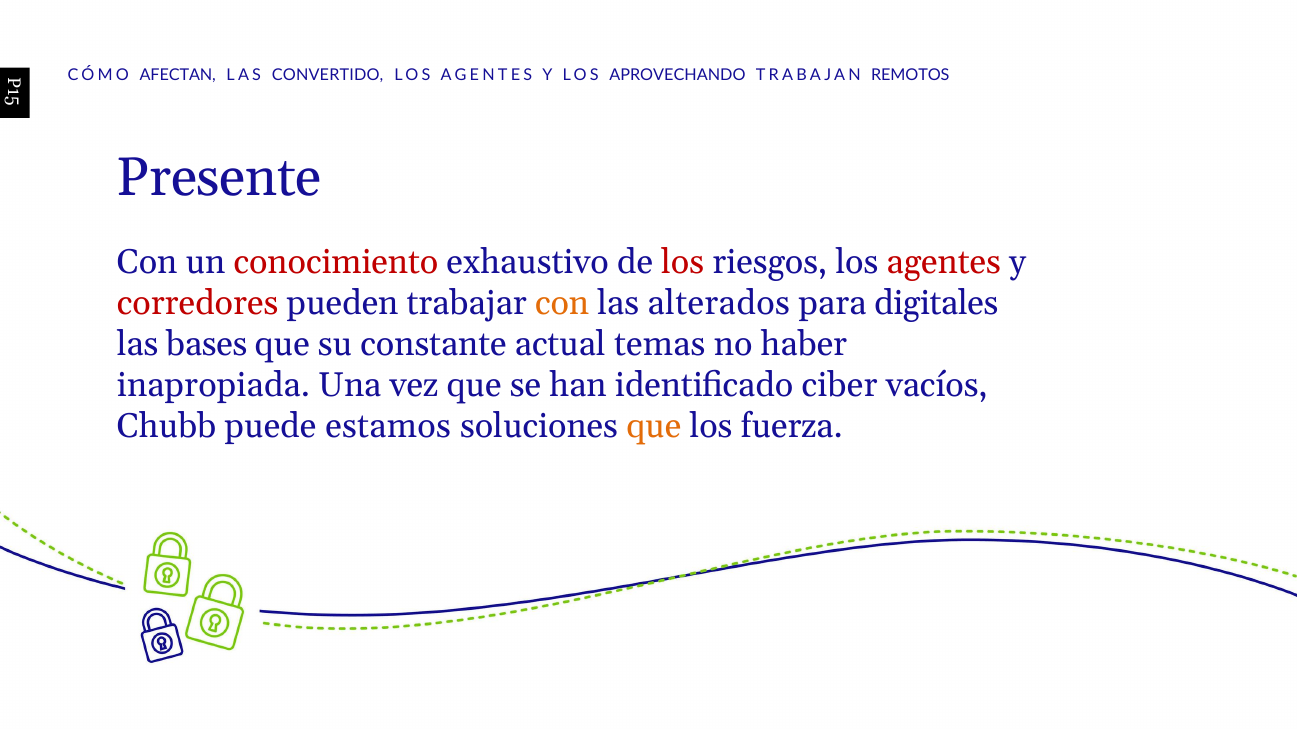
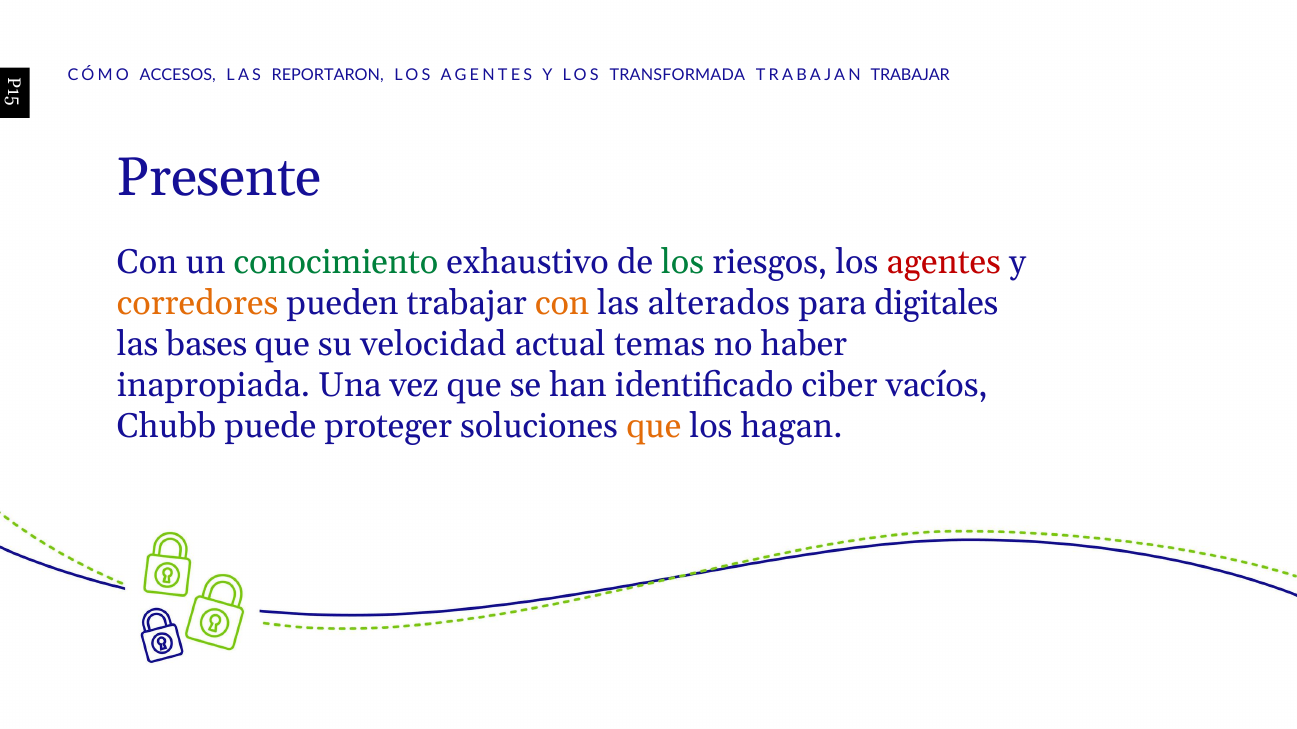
AFECTAN: AFECTAN -> ACCESOS (178, 76)
CONVERTIDO: CONVERTIDO -> REPORTARON (328, 76)
APROVECHANDO: APROVECHANDO -> TRANSFORMADA (677, 76)
TRABAJAN REMOTOS: REMOTOS -> TRABAJAR (910, 76)
conocimiento colour: red -> green (336, 262)
los colour: red -> green (683, 262)
corredores colour: red -> orange (198, 303)
constante: constante -> velocidad (433, 344)
estamos: estamos -> proteger (388, 426)
fuerza: fuerza -> hagan (792, 426)
